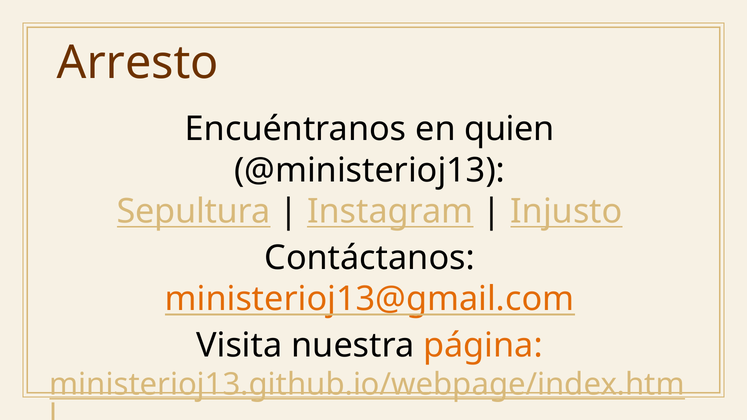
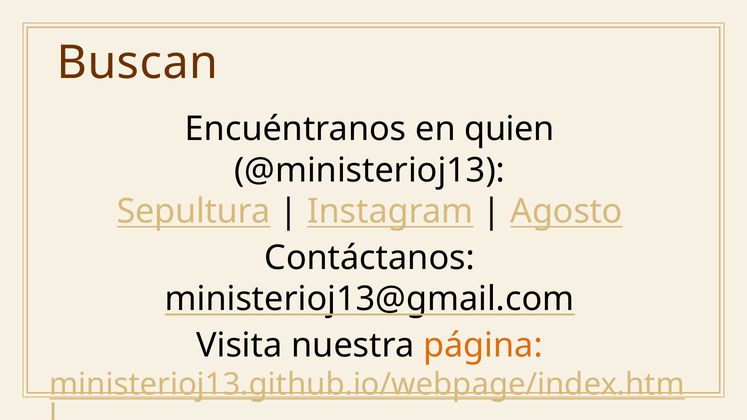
Arresto: Arresto -> Buscan (137, 63)
Injusto: Injusto -> Agosto (566, 211)
ministerioj13@gmail.com colour: orange -> black (370, 299)
